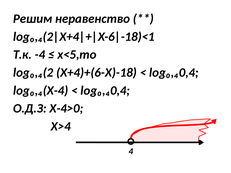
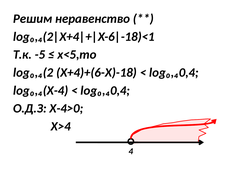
-4: -4 -> -5 (40, 55)
